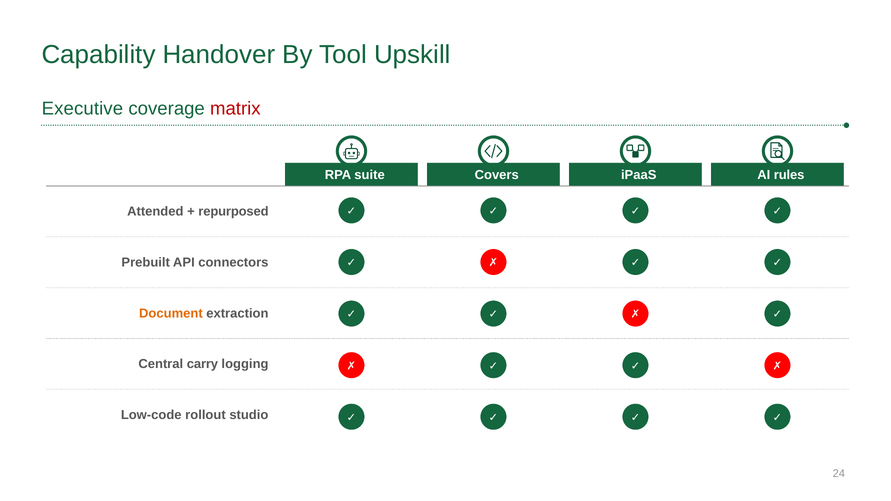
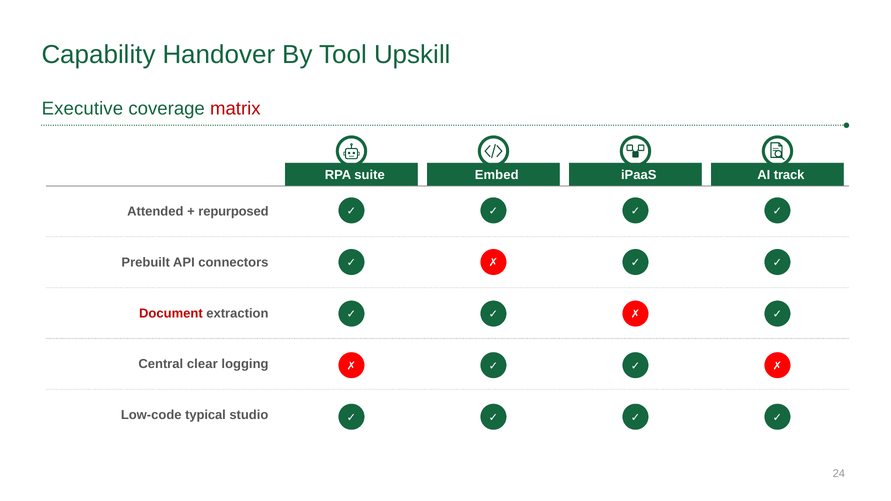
Covers: Covers -> Embed (497, 175)
rules: rules -> track (789, 175)
Document colour: orange -> red (171, 313)
carry: carry -> clear (202, 364)
rollout: rollout -> typical (206, 415)
